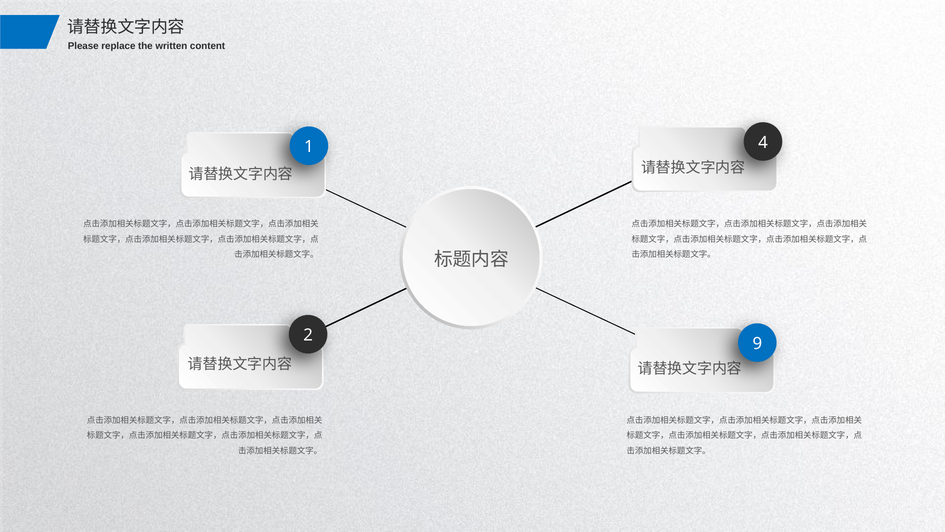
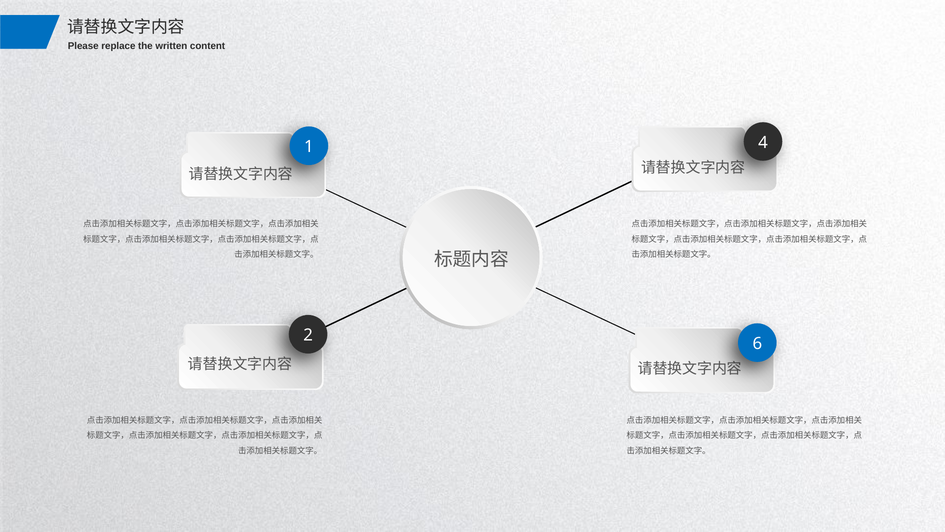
9: 9 -> 6 (757, 343)
